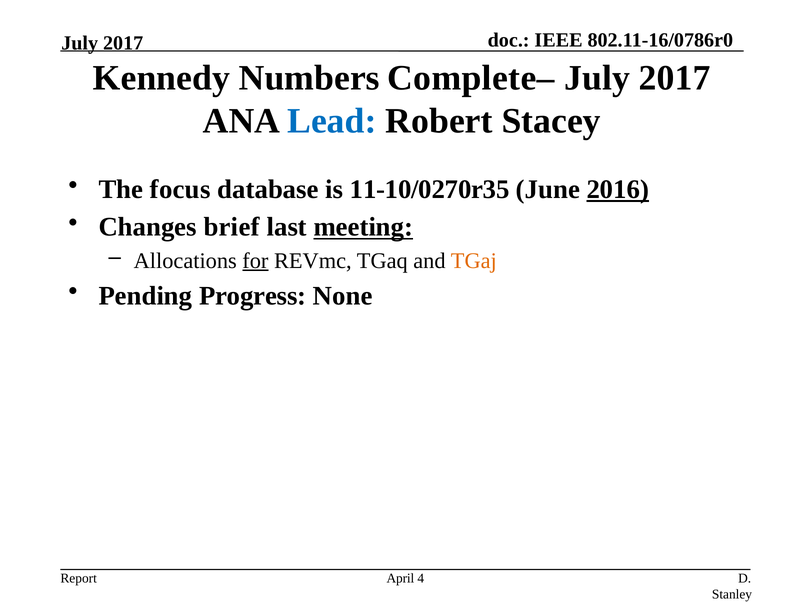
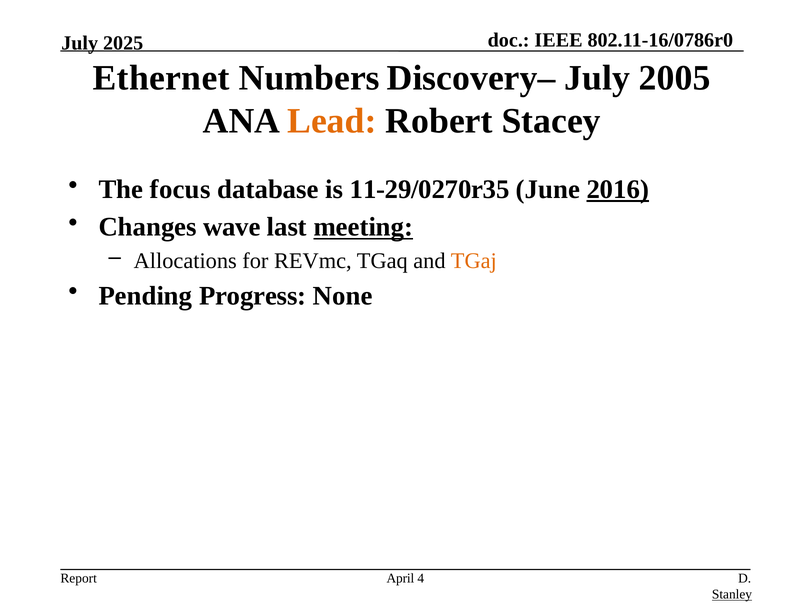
2017: 2017 -> 2025 (123, 43)
Kennedy: Kennedy -> Ethernet (161, 78)
Complete–: Complete– -> Discovery– (471, 78)
2017: 2017 -> 2005 (675, 78)
Lead colour: blue -> orange (332, 121)
11-10/0270r35: 11-10/0270r35 -> 11-29/0270r35 (430, 190)
brief: brief -> wave (232, 227)
for underline: present -> none (255, 261)
Stanley underline: none -> present (732, 594)
